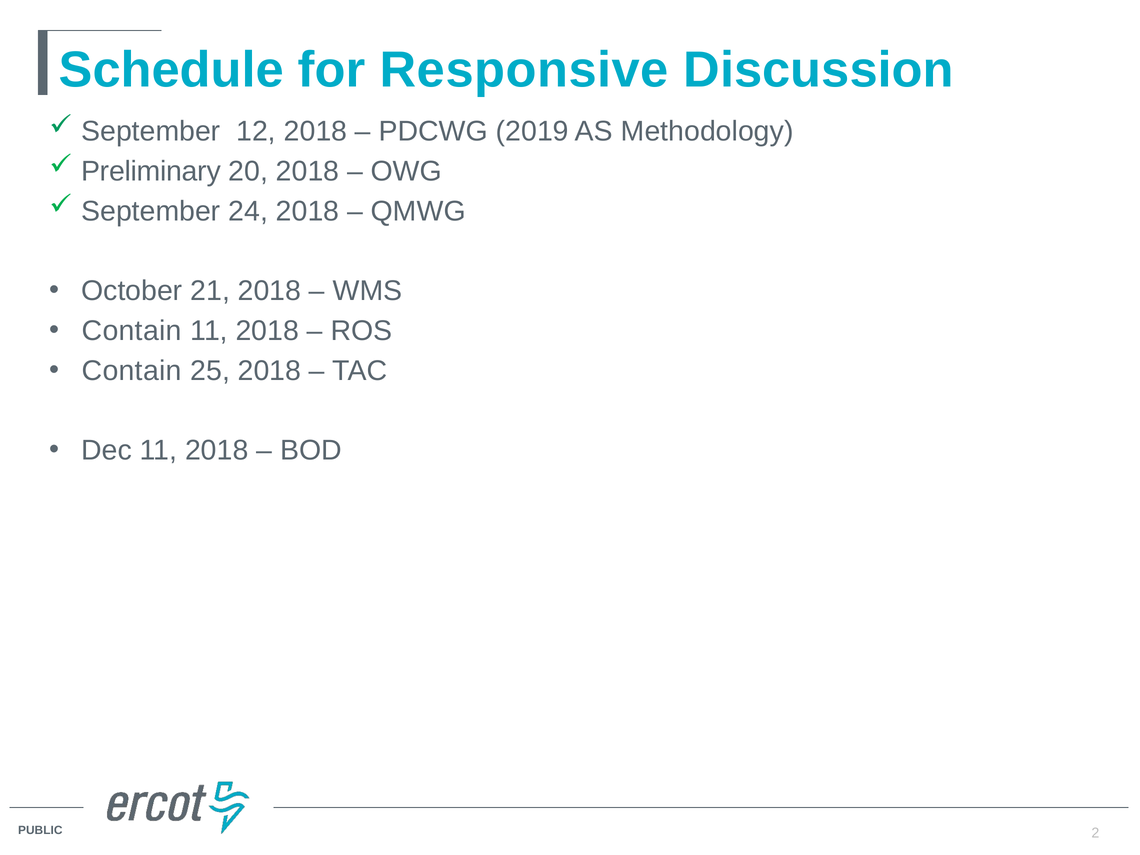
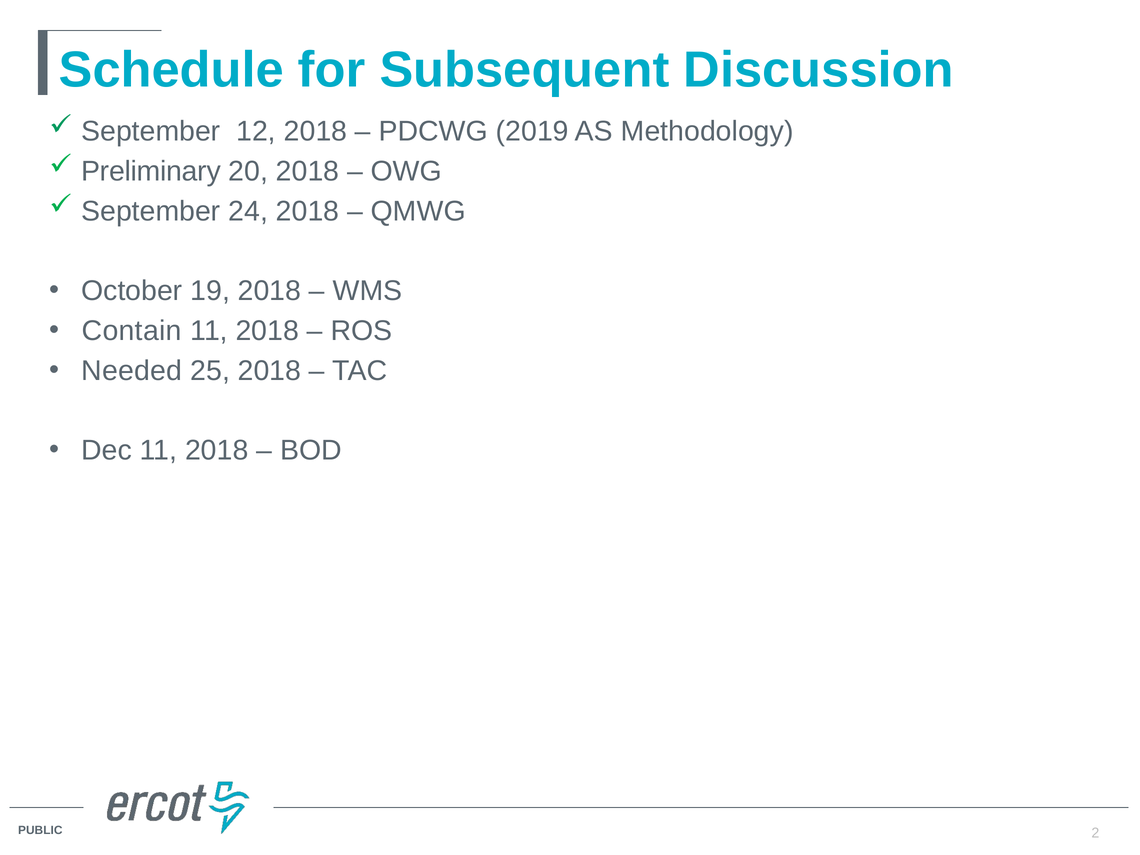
Responsive: Responsive -> Subsequent (524, 70)
21: 21 -> 19 (210, 291)
Contain: Contain -> Needed (132, 371)
